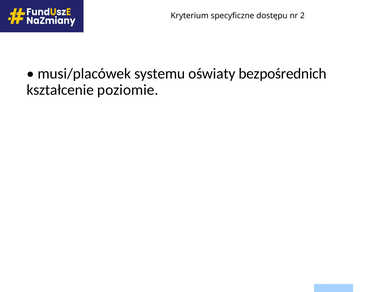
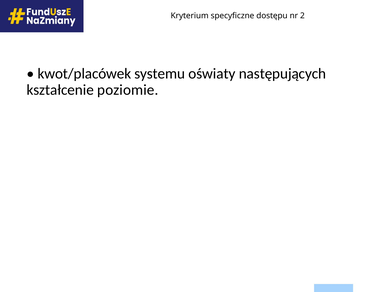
musi/placówek: musi/placówek -> kwot/placówek (84, 74)
bezpośrednich: bezpośrednich -> następujących (282, 74)
